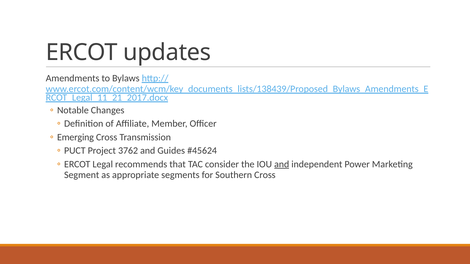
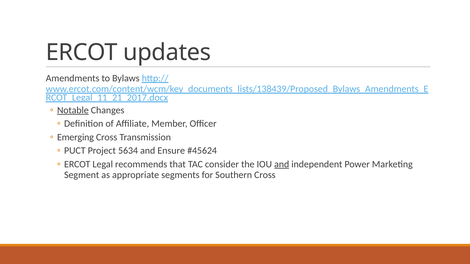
Notable underline: none -> present (73, 110)
3762: 3762 -> 5634 (128, 151)
Guides: Guides -> Ensure (171, 151)
